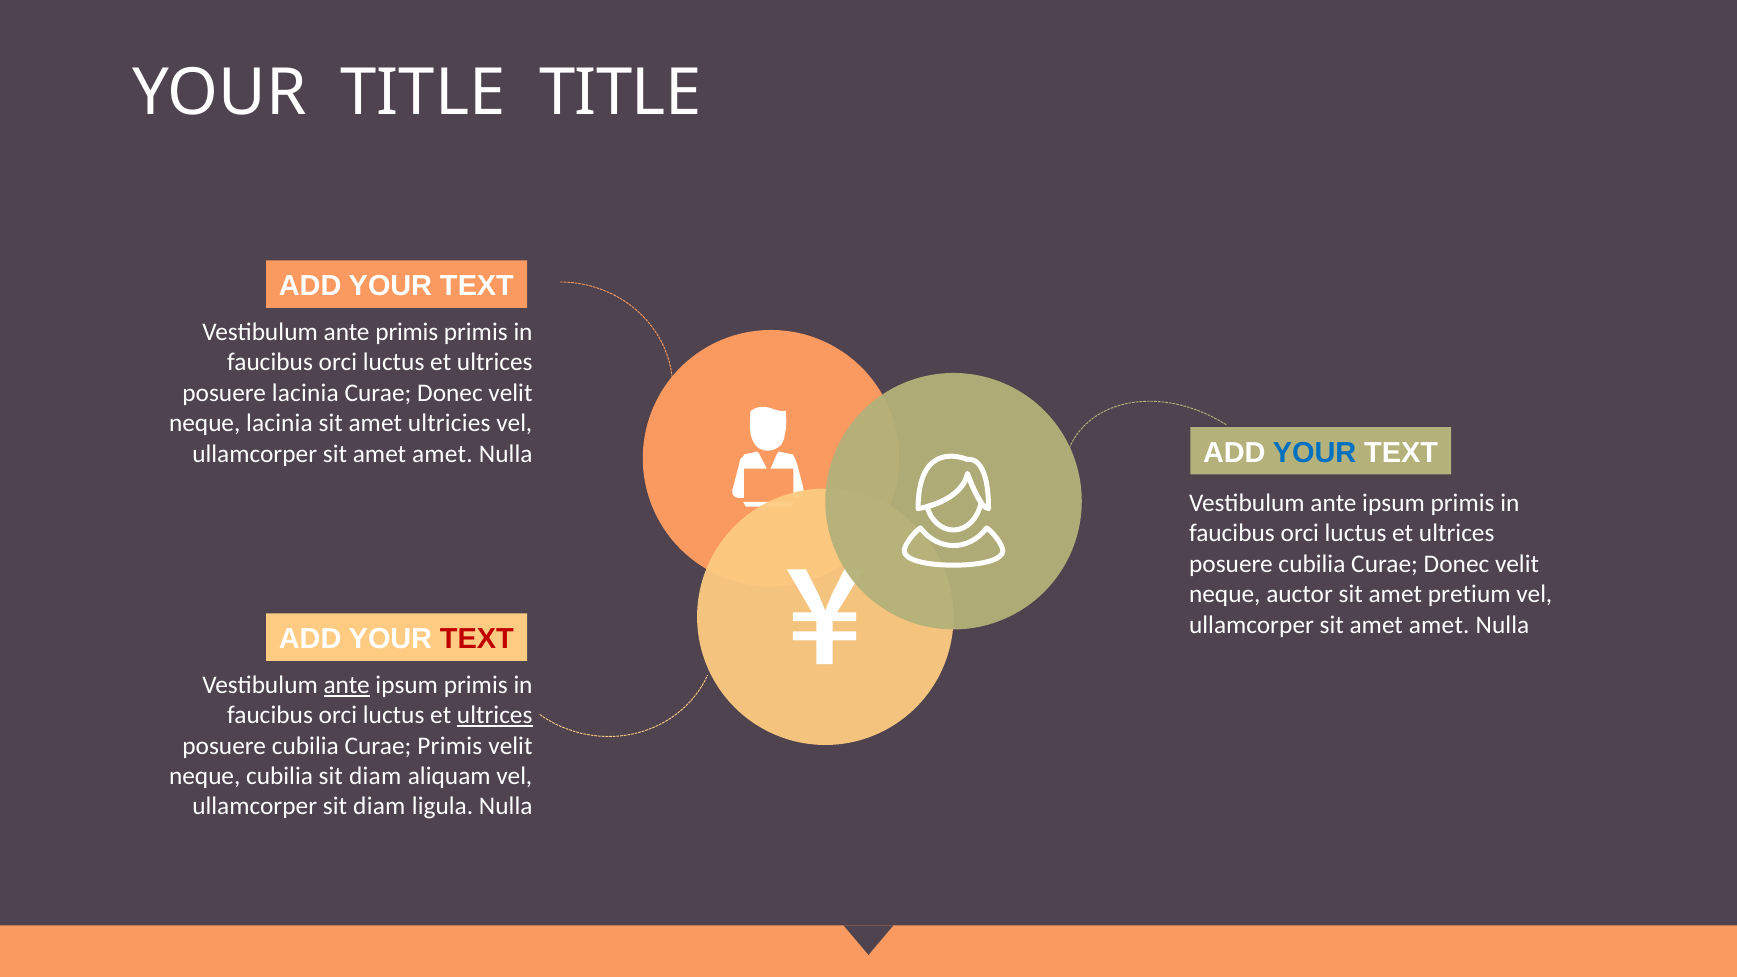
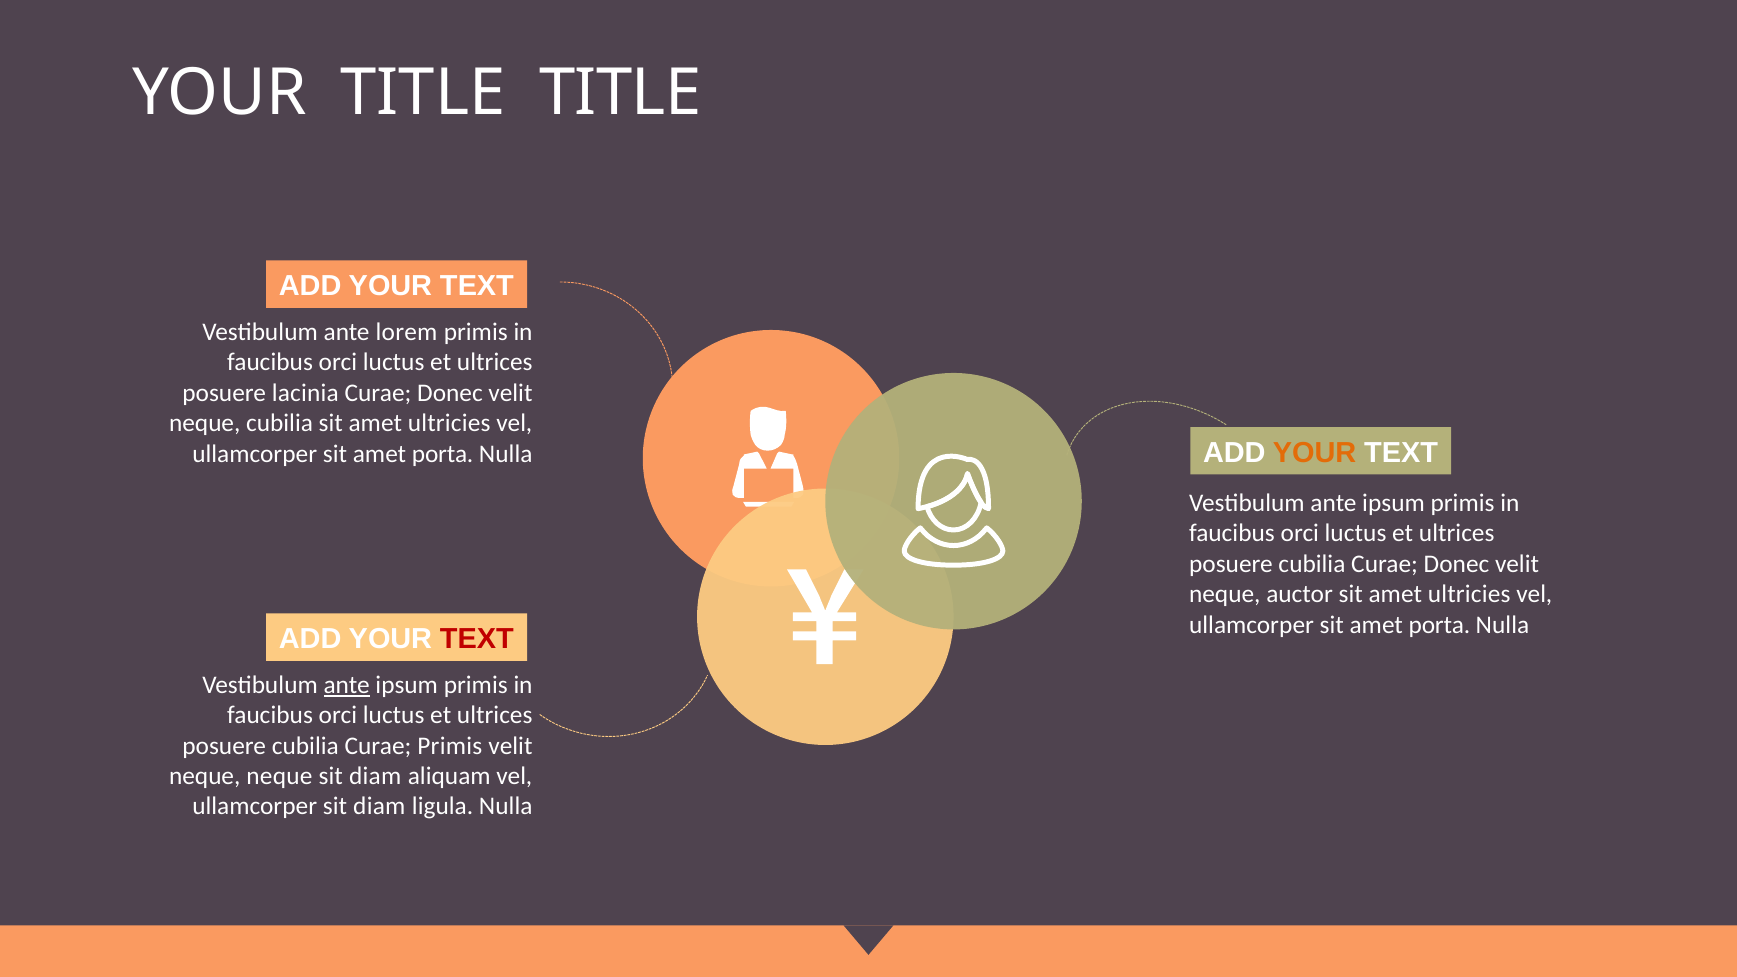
ante primis: primis -> lorem (407, 332)
neque lacinia: lacinia -> cubilia (280, 423)
YOUR colour: blue -> orange (1315, 453)
amet: amet -> porta (443, 454)
auctor sit amet pretium: pretium -> ultricies (1469, 594)
amet: amet -> porta (1439, 625)
ultrices underline: present -> none (495, 715)
neque cubilia: cubilia -> neque (279, 776)
